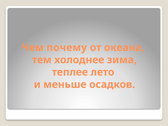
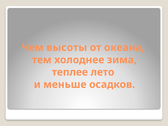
почему: почему -> высоты (67, 48)
